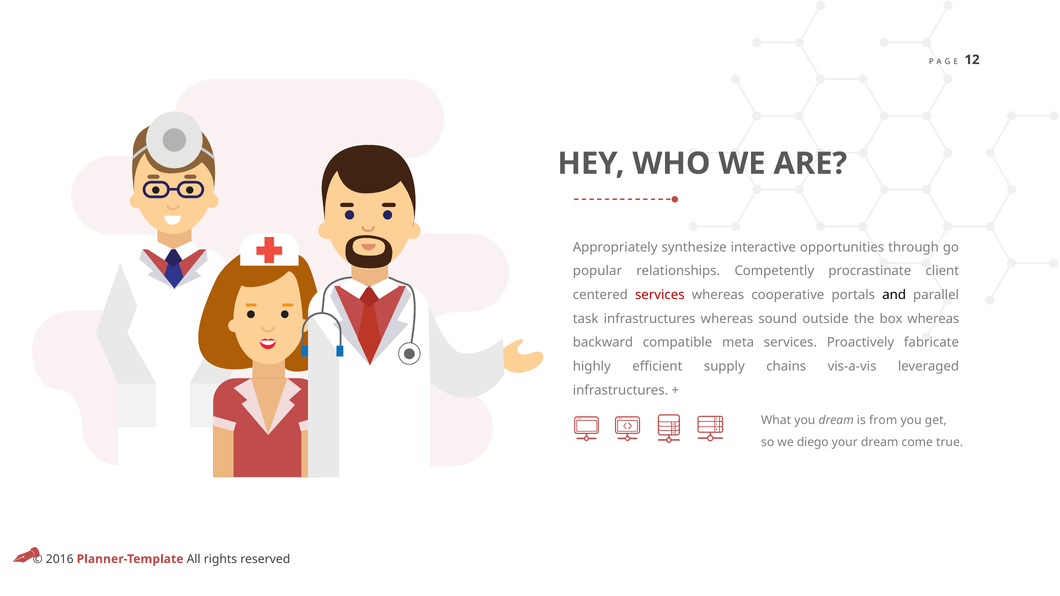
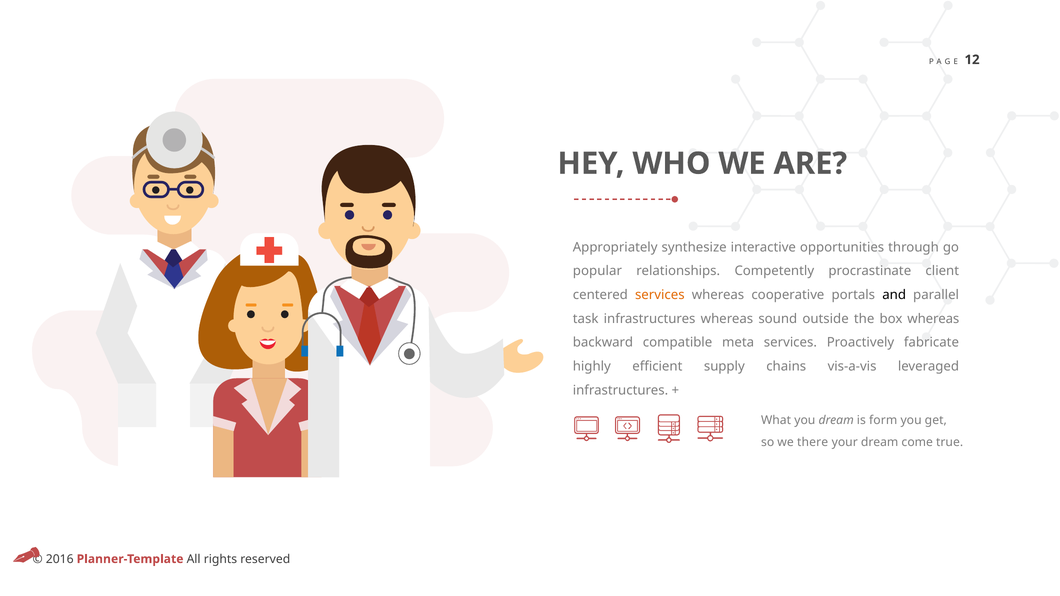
services colour: red -> orange (660, 295)
from: from -> form (883, 421)
diego: diego -> there (813, 442)
